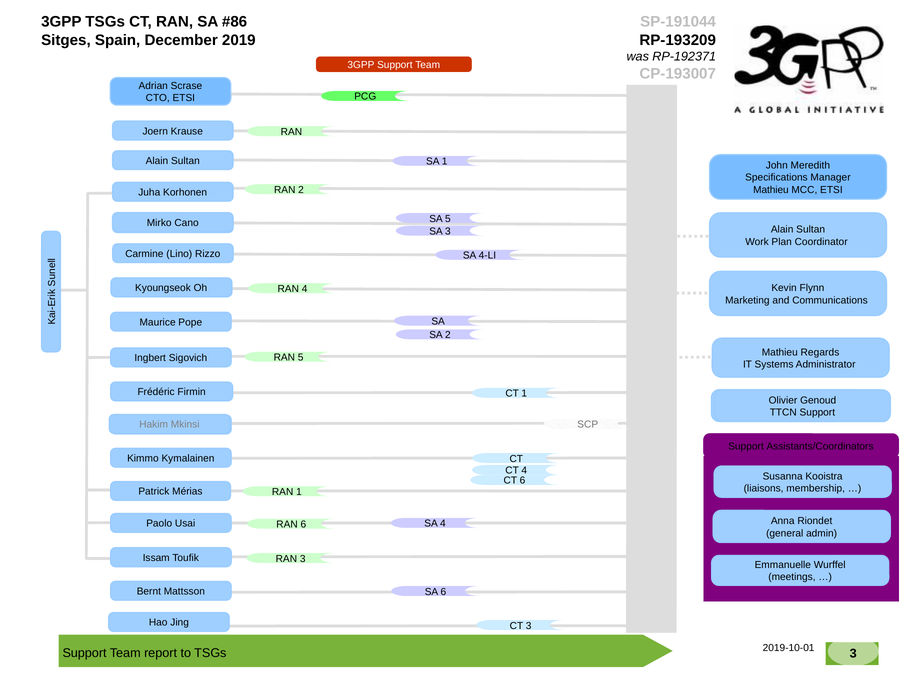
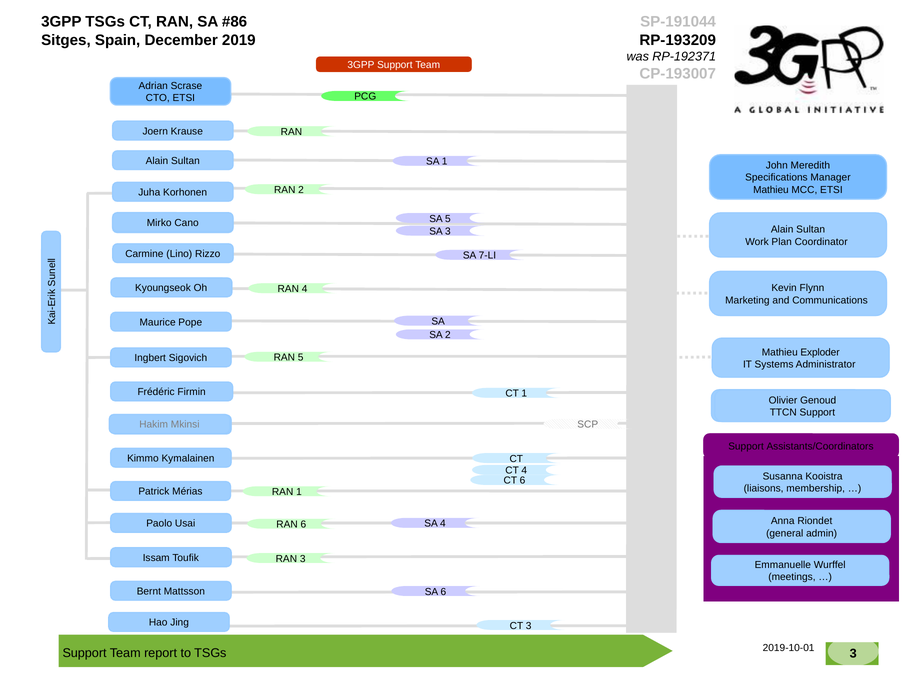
4-LI: 4-LI -> 7-LI (487, 255)
Regards: Regards -> Exploder (820, 352)
